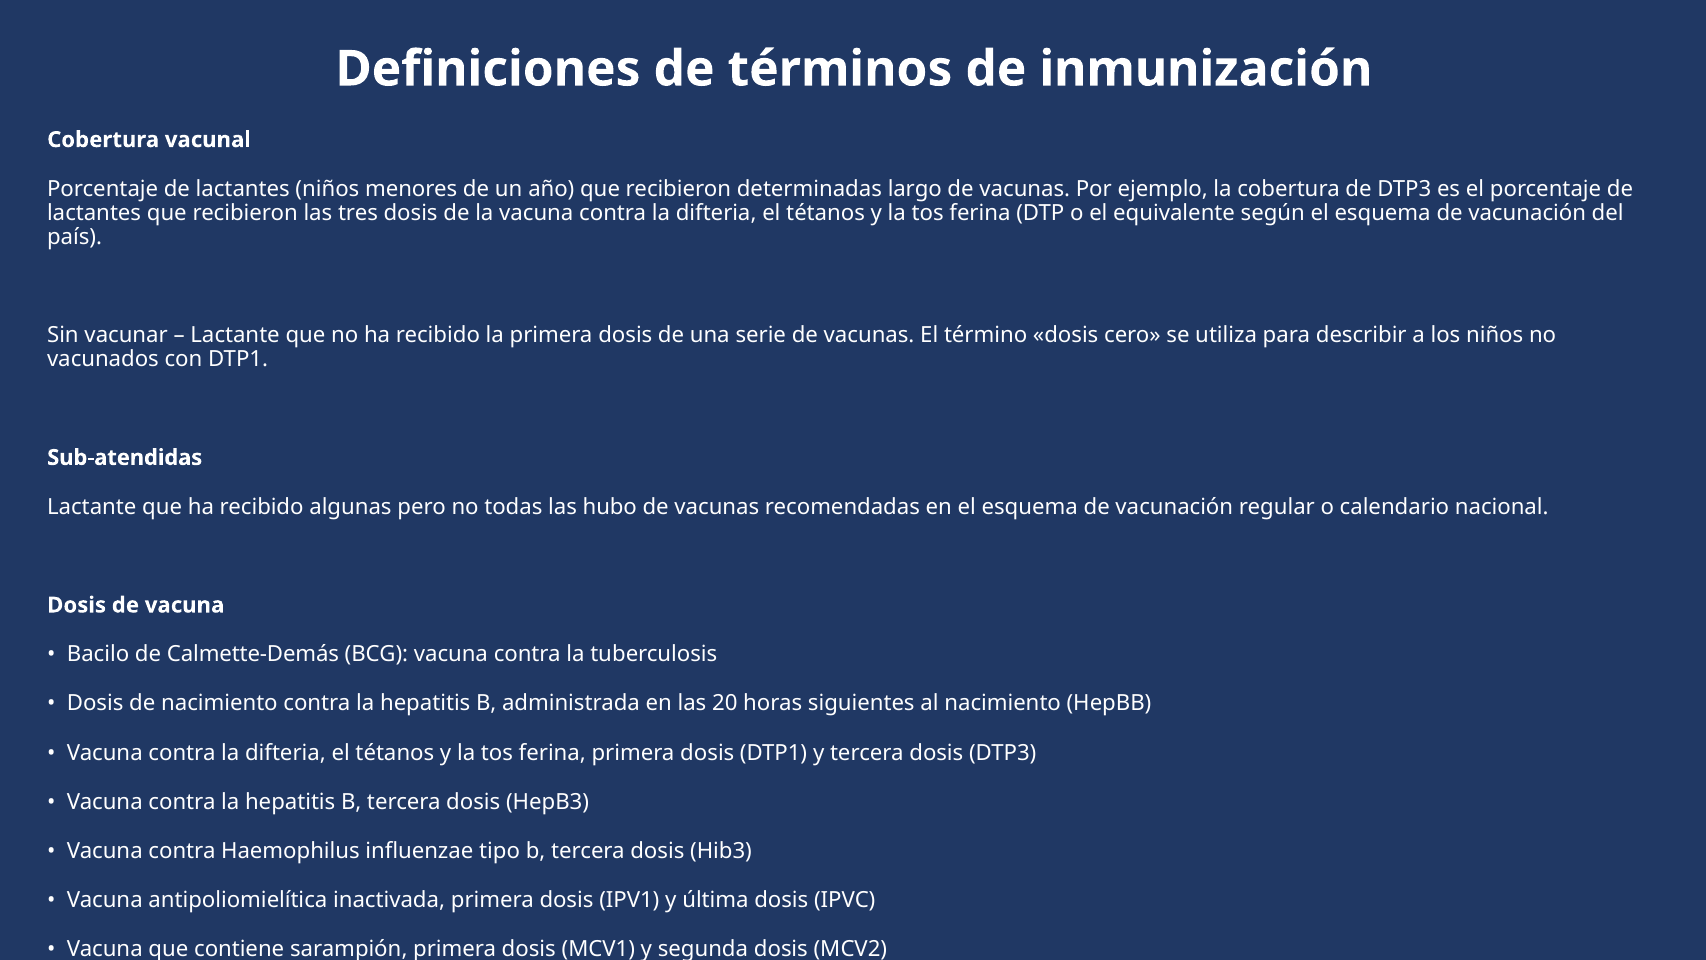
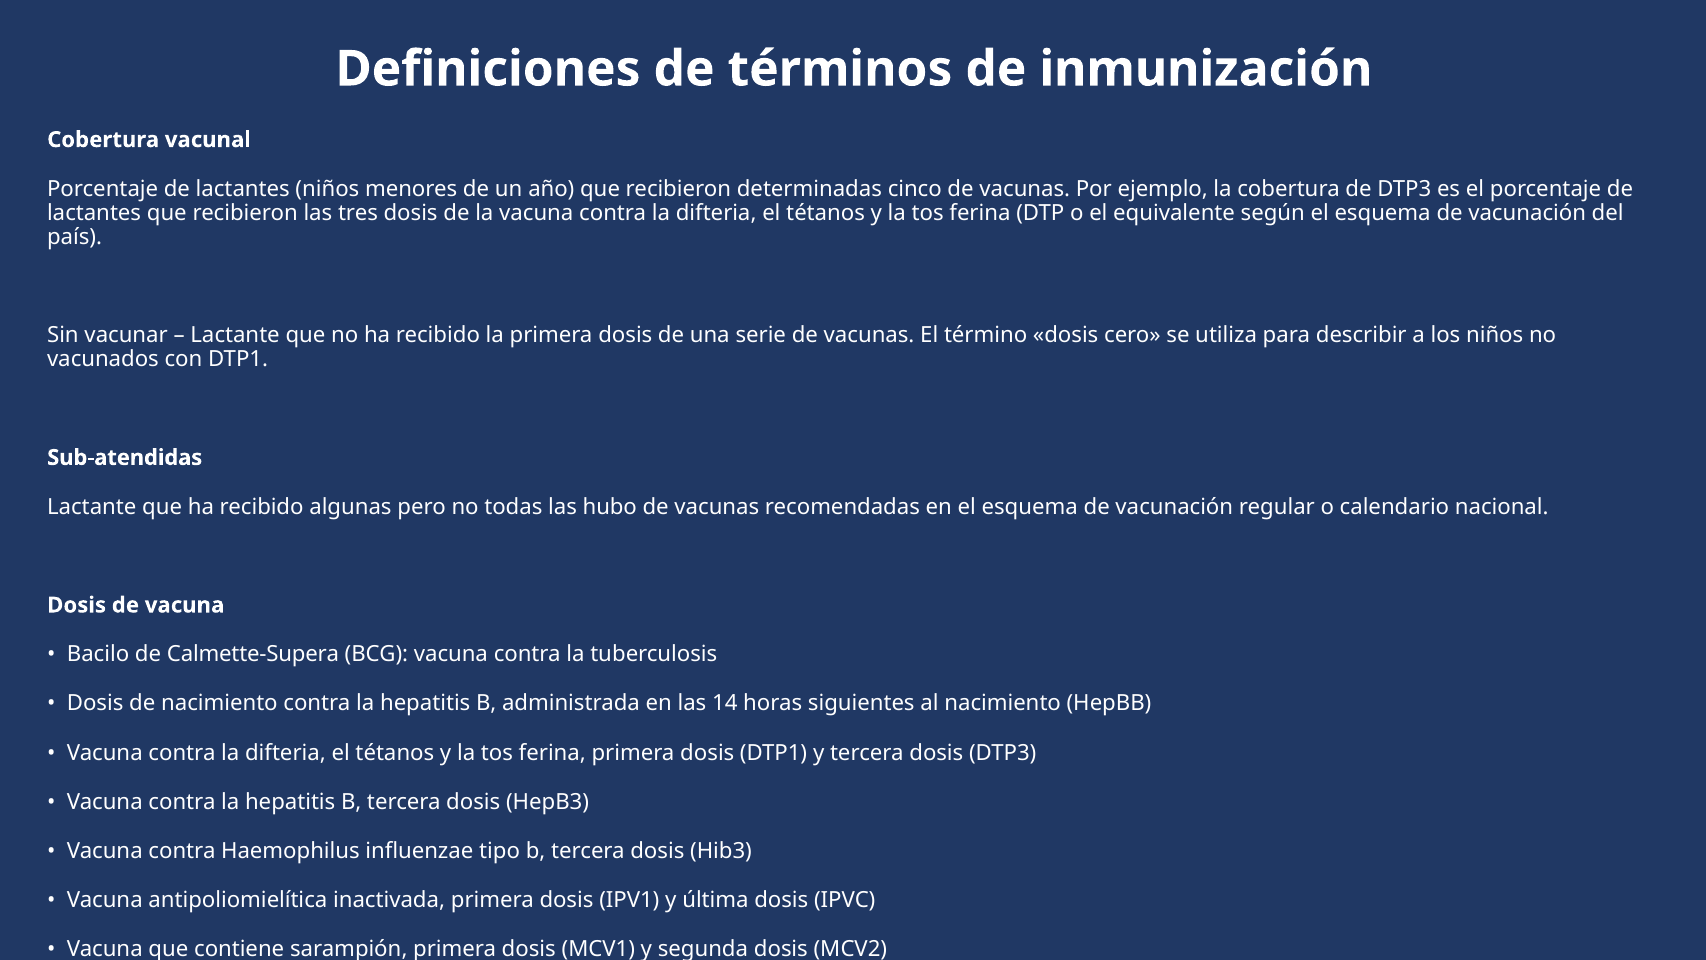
determinadas largo: largo -> cinco (915, 189)
Calmette-Demás: Calmette-Demás -> Calmette-Supera (253, 654)
20: 20 -> 14 (725, 703)
